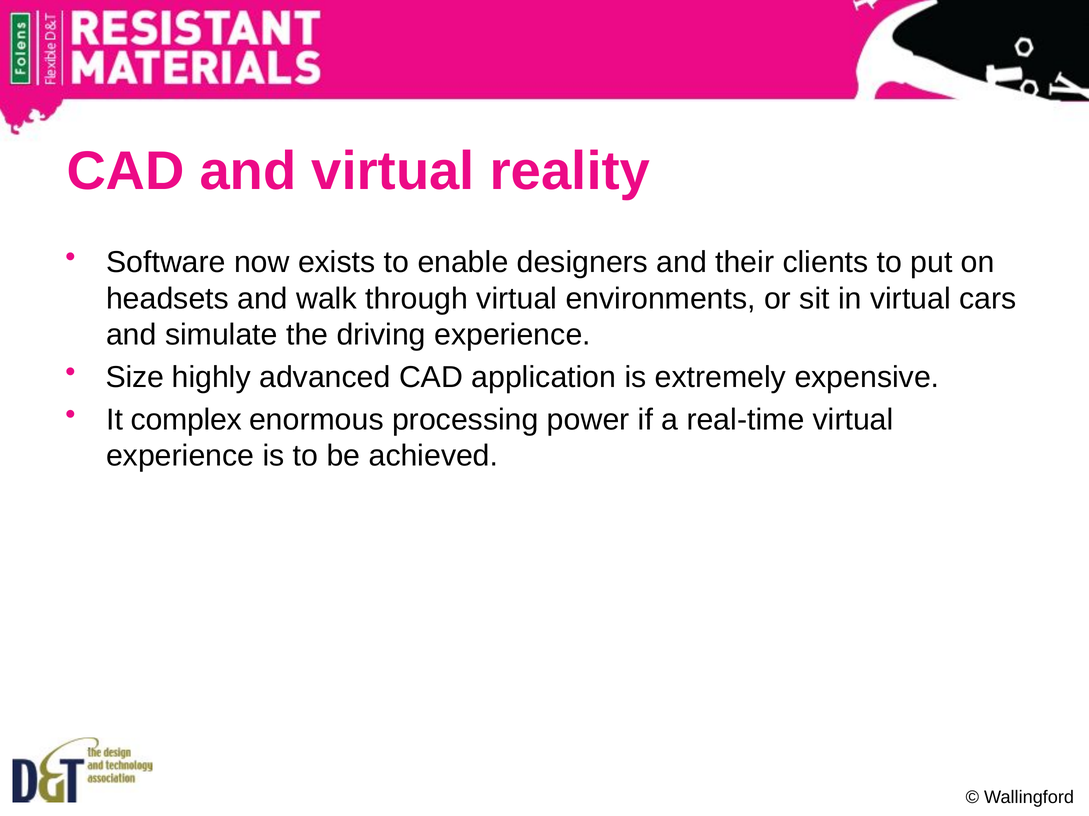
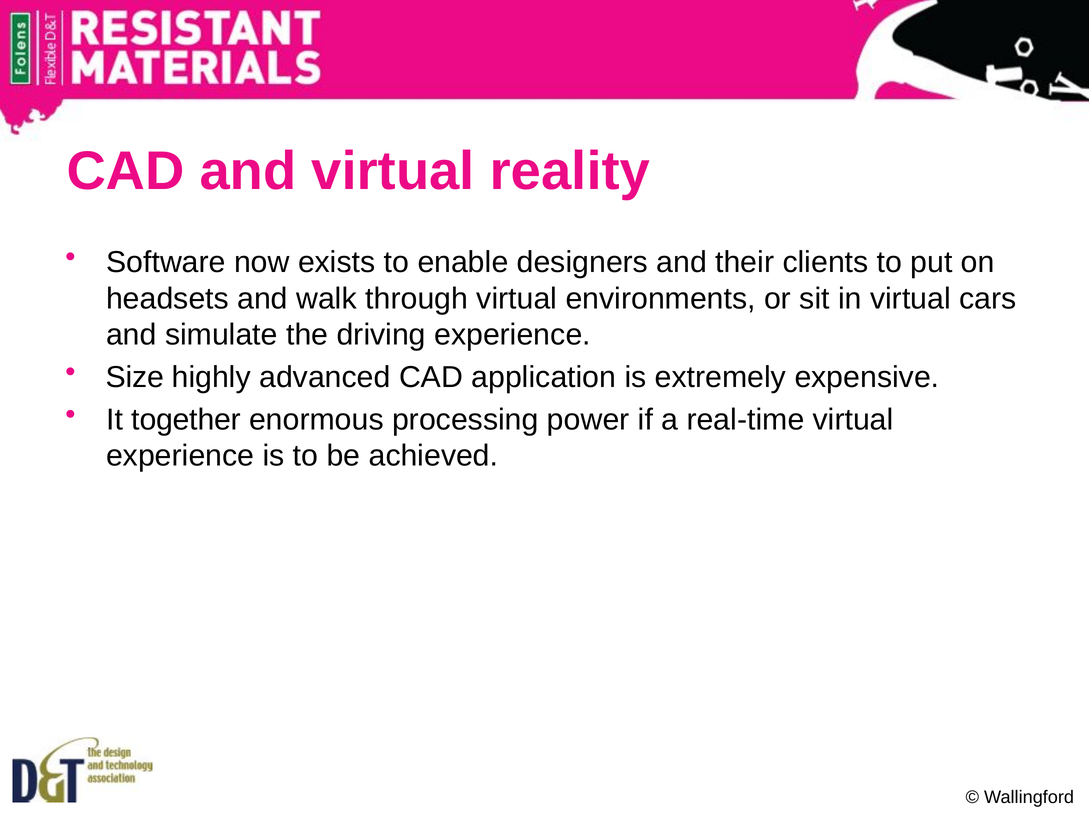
complex: complex -> together (186, 420)
